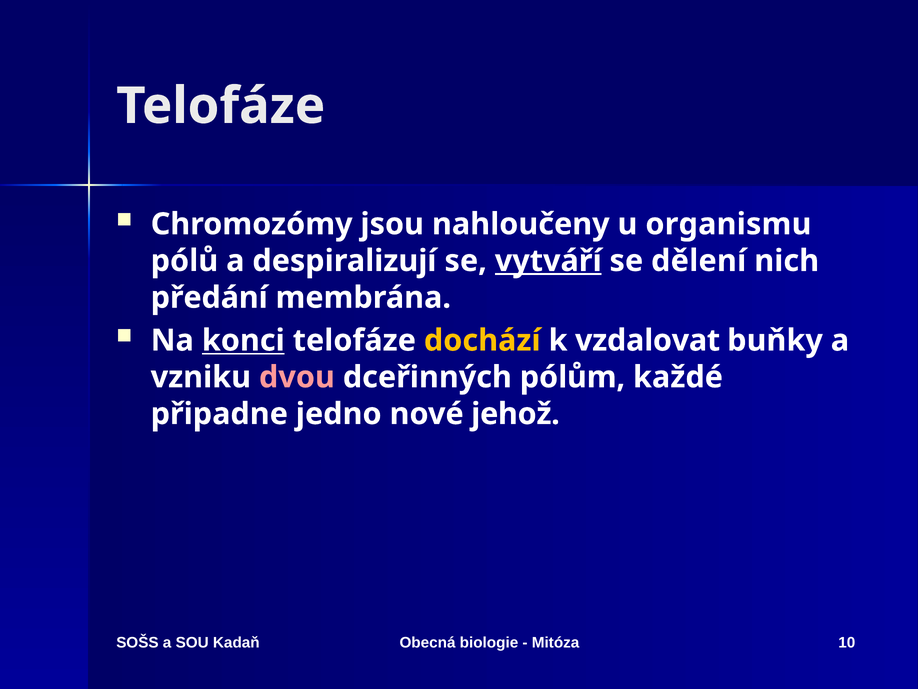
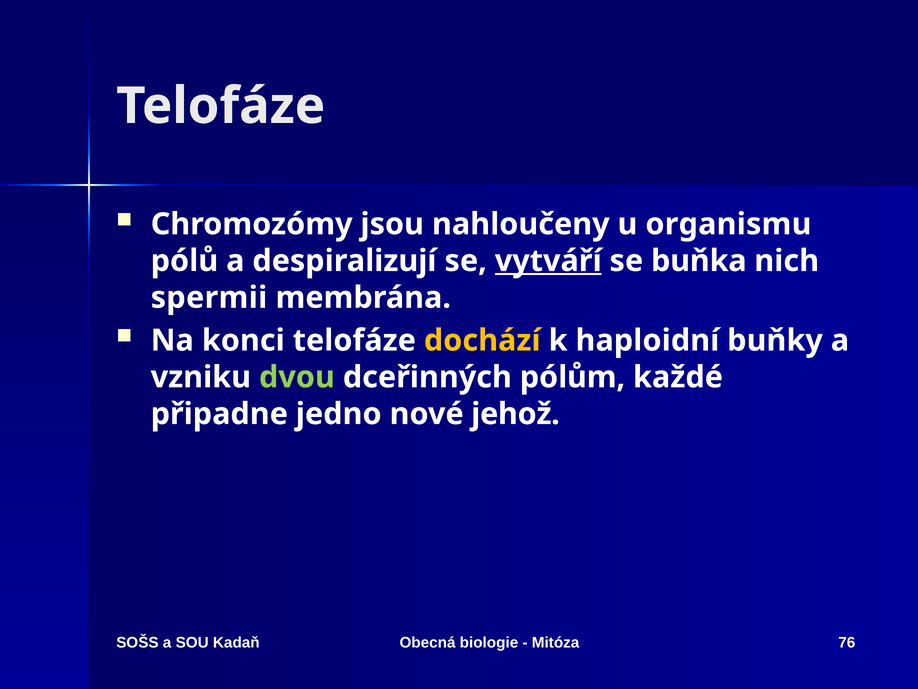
dělení: dělení -> buňka (699, 261)
předání: předání -> spermii (209, 297)
konci underline: present -> none (243, 340)
vzdalovat: vzdalovat -> haploidní (647, 340)
dvou colour: pink -> light green (297, 377)
10: 10 -> 76 (847, 642)
